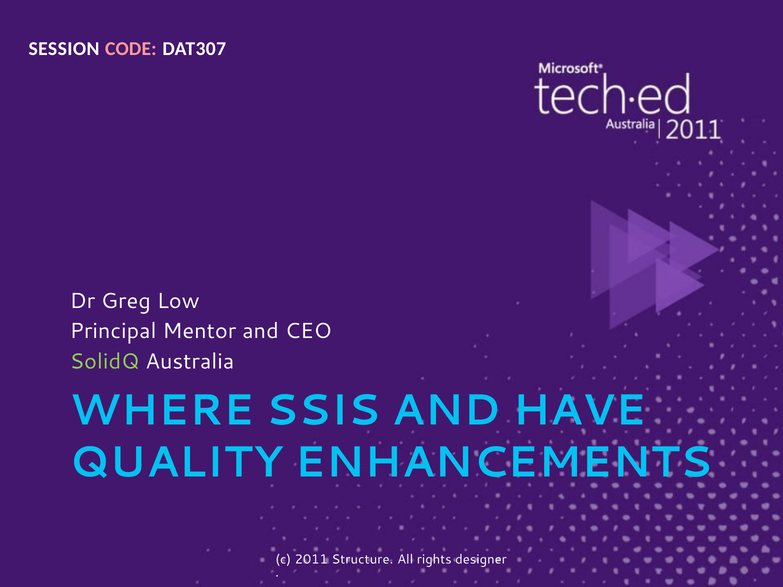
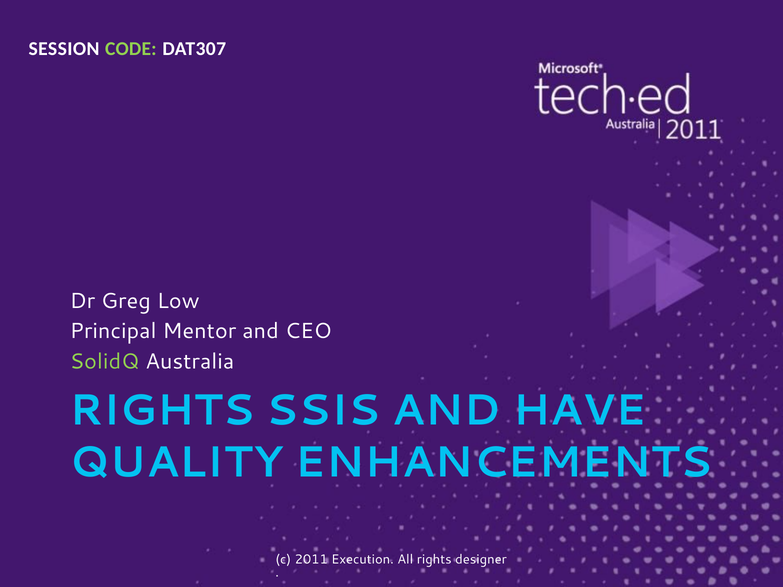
CODE colour: pink -> light green (131, 49)
WHERE: WHERE -> RIGHTS (162, 410)
Structure: Structure -> Execution (363, 559)
